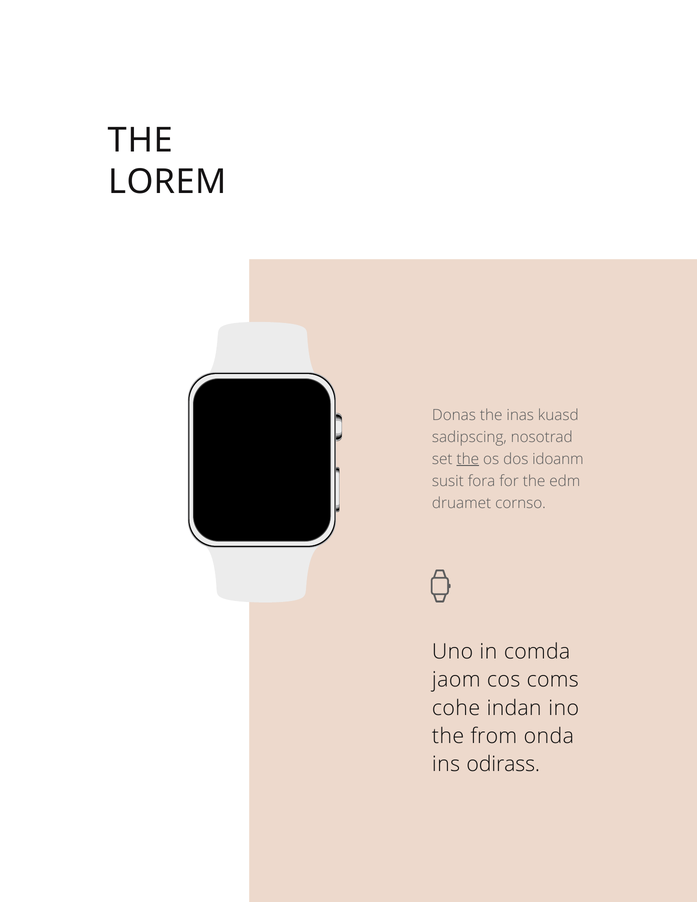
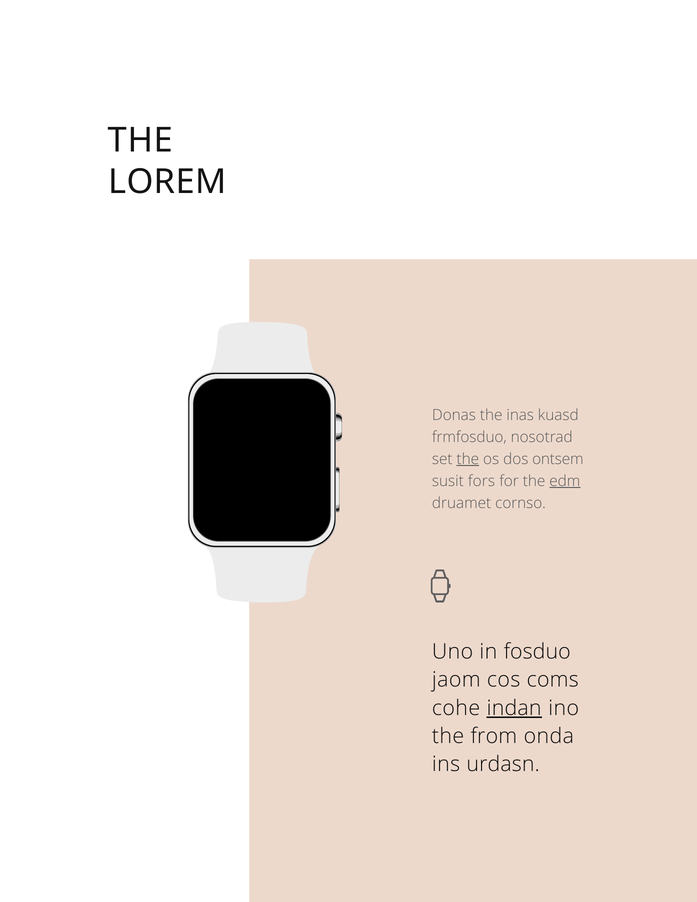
sadipscing: sadipscing -> frmfosduo (469, 437)
idoanm: idoanm -> ontsem (558, 459)
fora: fora -> fors (481, 481)
edm underline: none -> present (565, 481)
comda: comda -> fosduo (537, 652)
indan underline: none -> present (514, 708)
odirass: odirass -> urdasn (503, 764)
